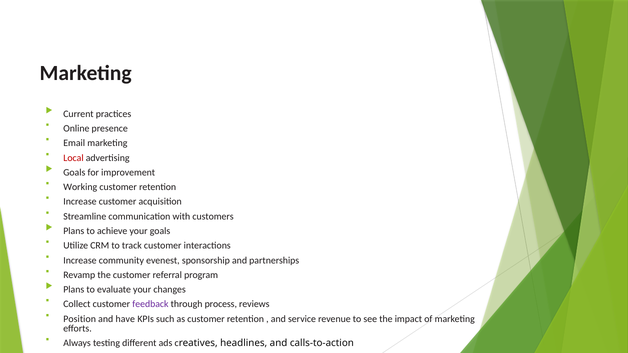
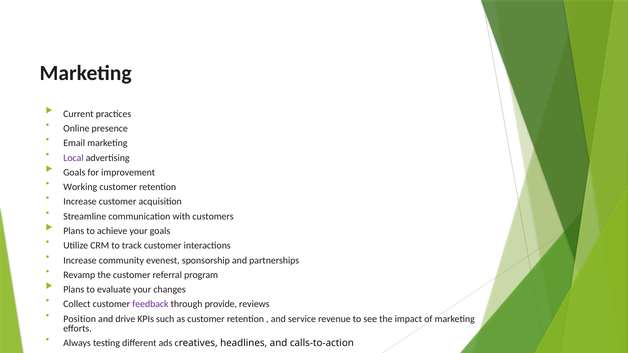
Local colour: red -> purple (73, 158)
process: process -> provide (221, 304)
have: have -> drive (125, 319)
